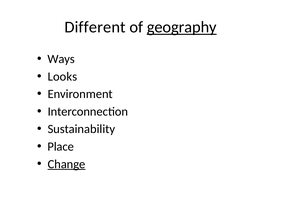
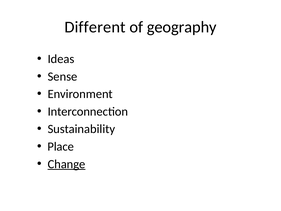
geography underline: present -> none (182, 27)
Ways: Ways -> Ideas (61, 59)
Looks: Looks -> Sense (62, 76)
